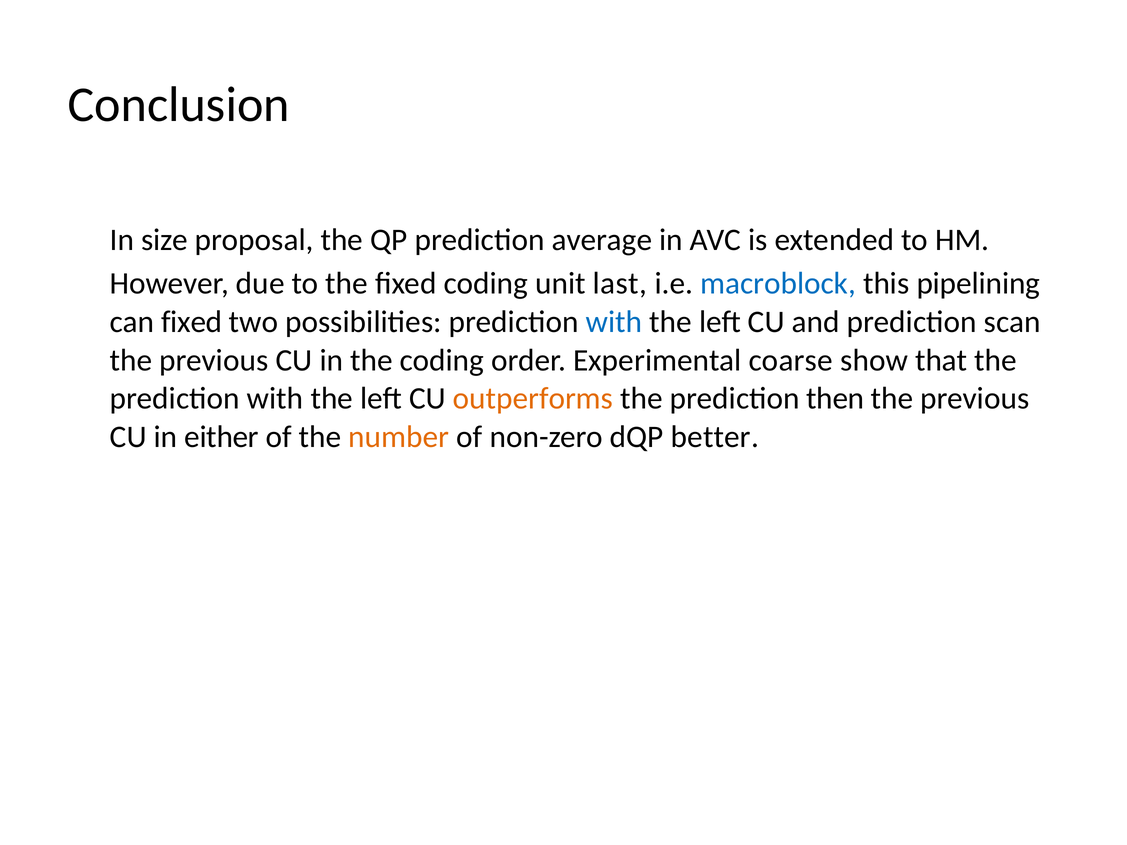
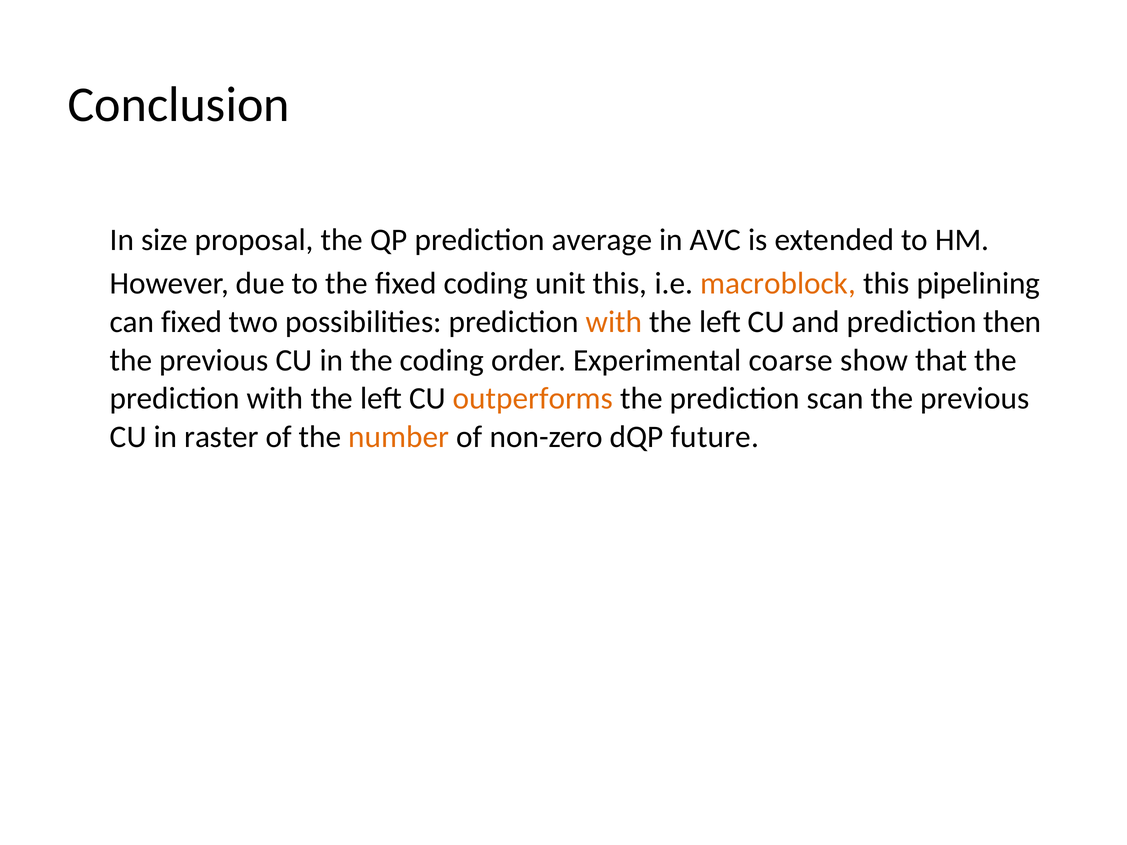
unit last: last -> this (620, 284)
macroblock colour: blue -> orange (778, 284)
with colour: blue -> orange (614, 322)
scan: scan -> then (1012, 322)
then: then -> scan (835, 399)
either: either -> raster (222, 437)
better: better -> future (715, 437)
